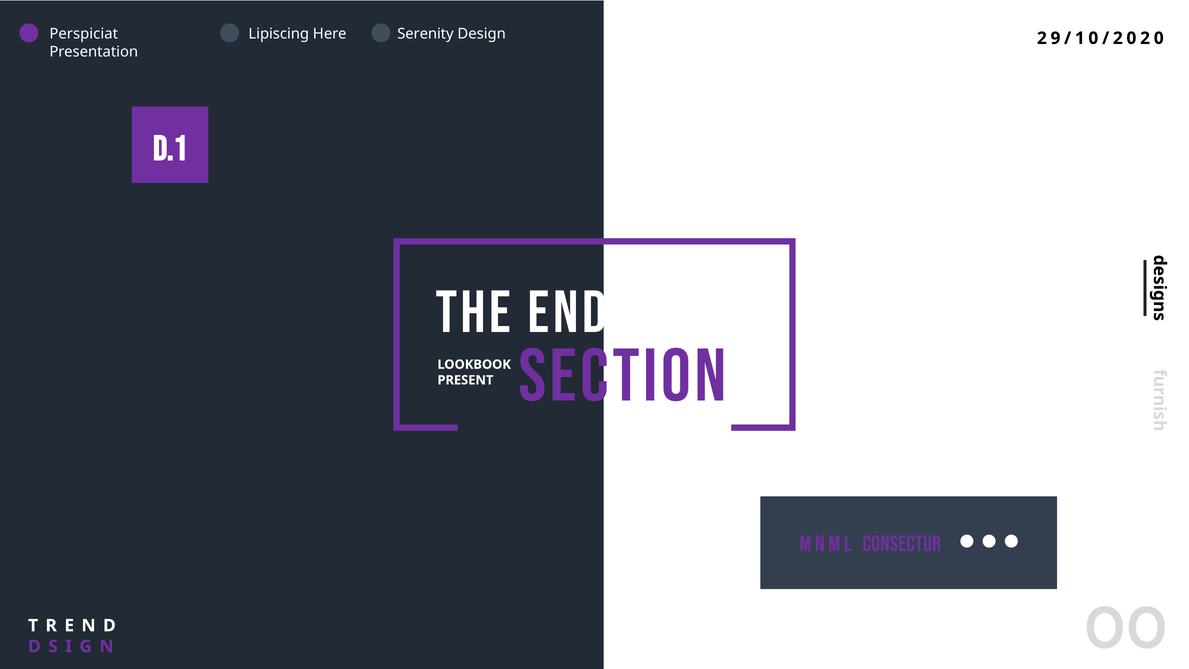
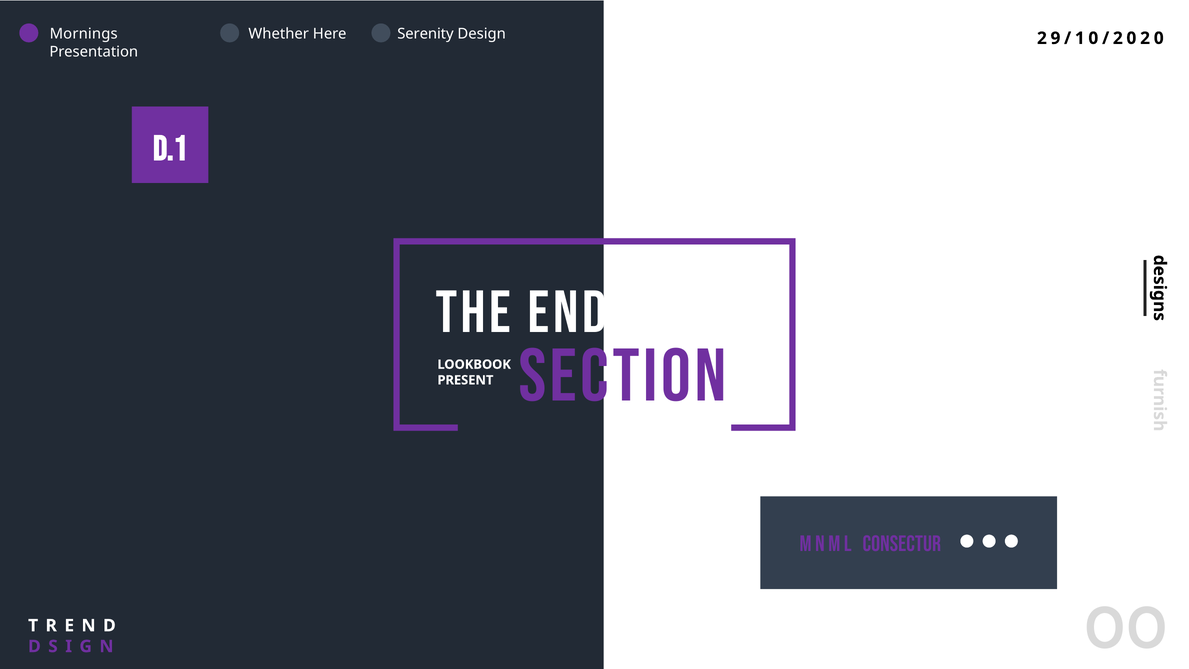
Perspiciat: Perspiciat -> Mornings (84, 34)
Lipiscing: Lipiscing -> Whether (279, 34)
